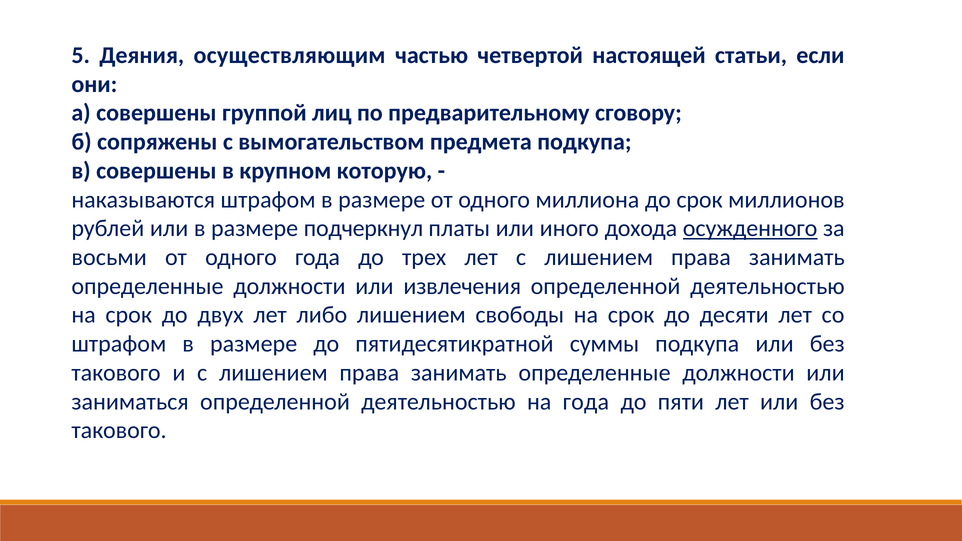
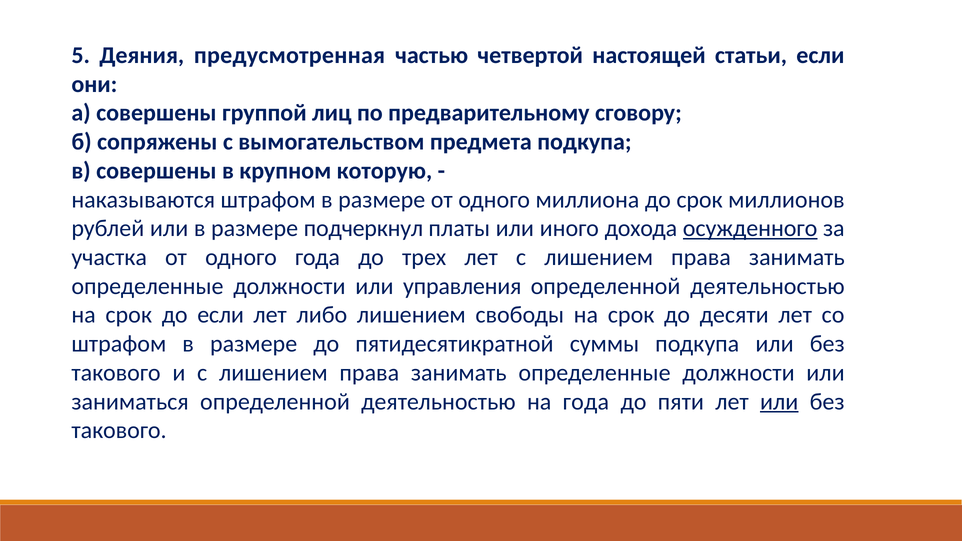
осуществляющим: осуществляющим -> предусмотренная (290, 55)
восьми: восьми -> участка (109, 257)
извлечения: извлечения -> управления (462, 286)
до двух: двух -> если (221, 315)
или underline: none -> present (779, 402)
